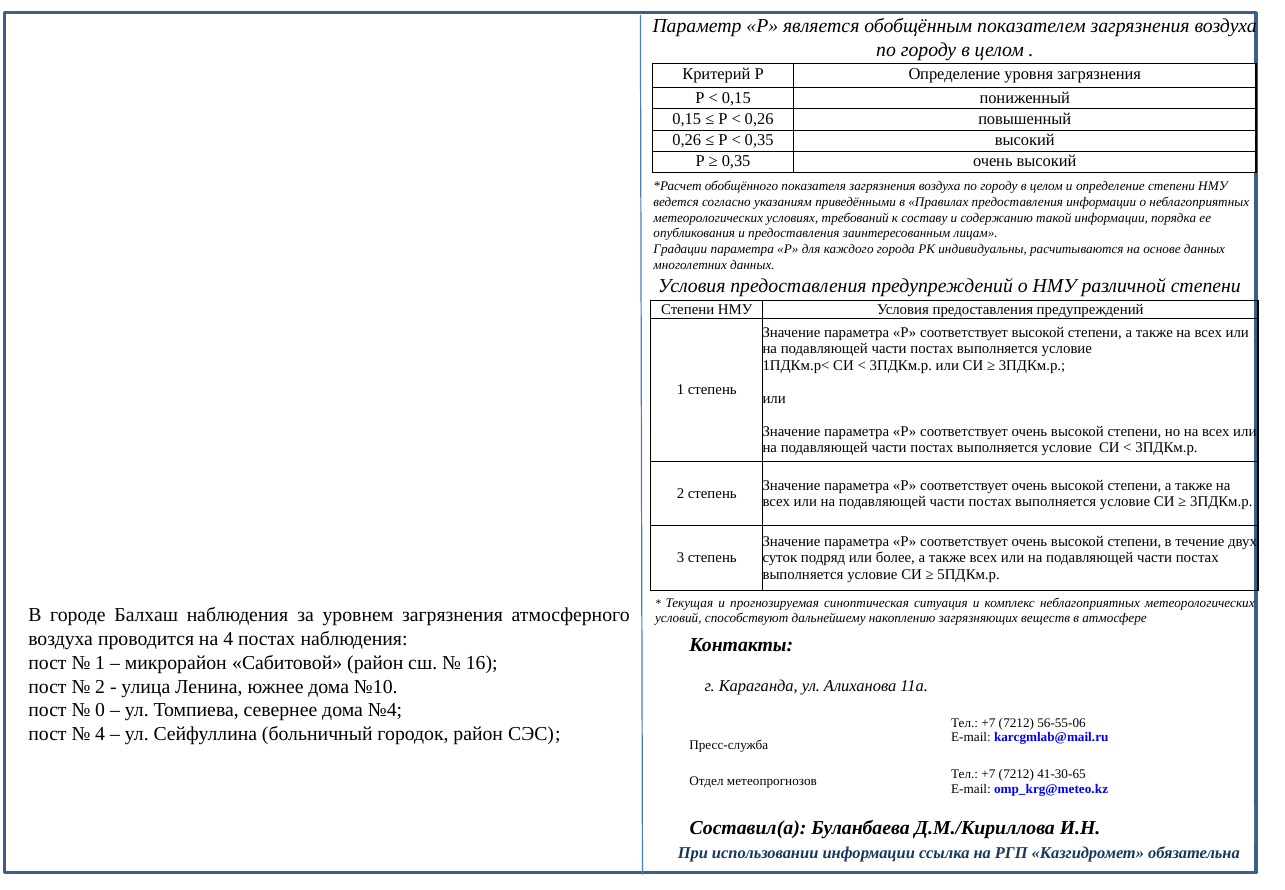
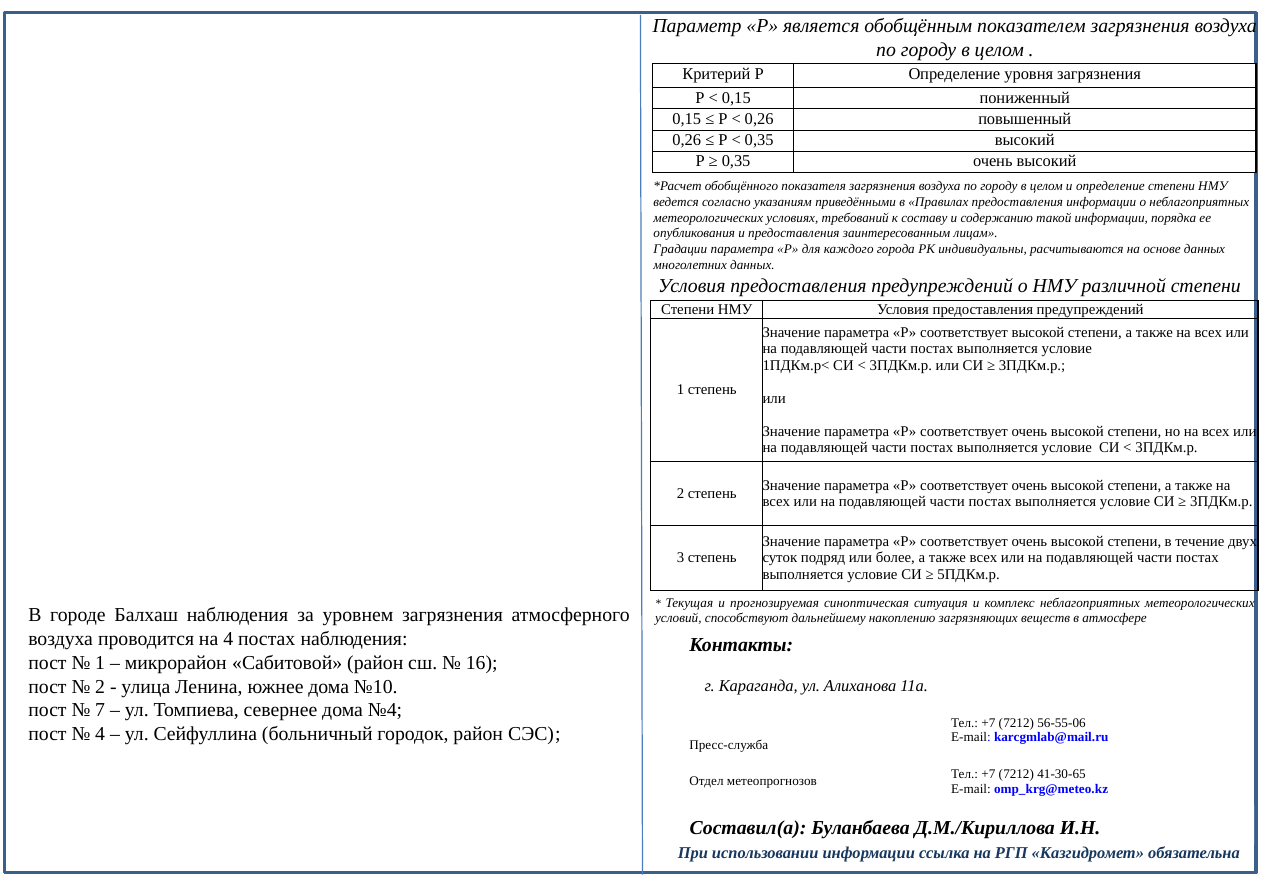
0: 0 -> 7 (100, 710)
